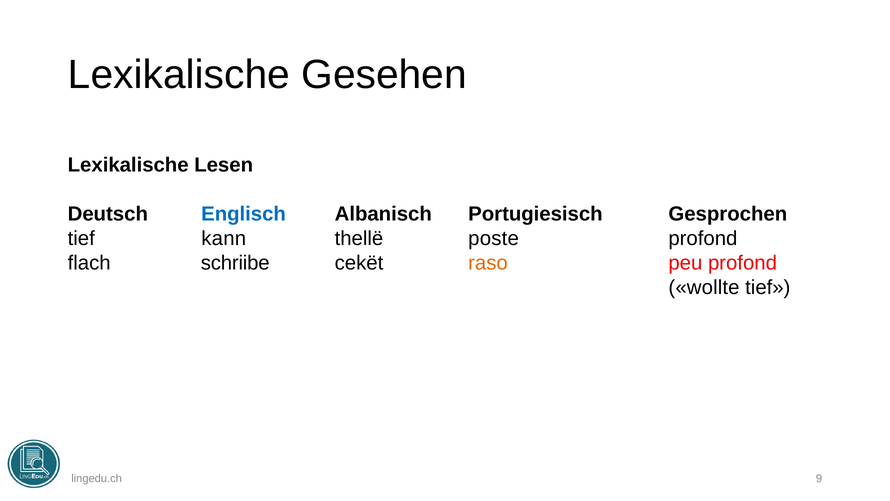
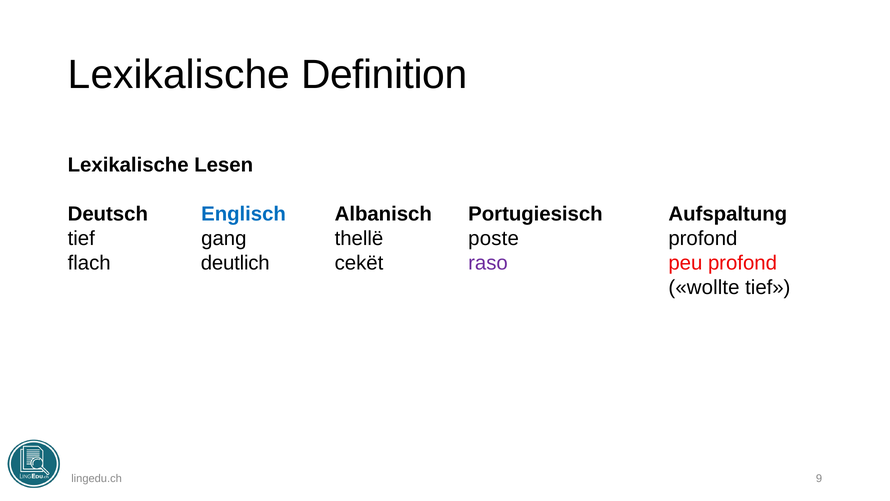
Gesehen: Gesehen -> Definition (384, 75)
Gesprochen: Gesprochen -> Aufspaltung (728, 214)
kann: kann -> gang (224, 238)
schriibe: schriibe -> deutlich (235, 263)
raso colour: orange -> purple (488, 263)
